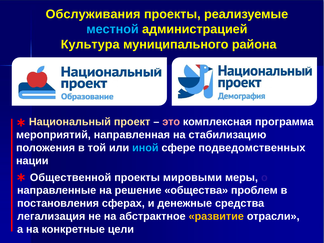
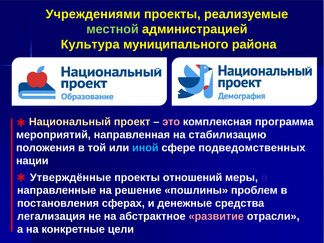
Обслуживания: Обслуживания -> Учреждениями (93, 14)
местной colour: light blue -> light green (113, 29)
Общественной: Общественной -> Утверждённые (71, 177)
мировыми: мировыми -> отношений (193, 177)
общества: общества -> пошлины (196, 190)
развитие colour: yellow -> pink (216, 216)
